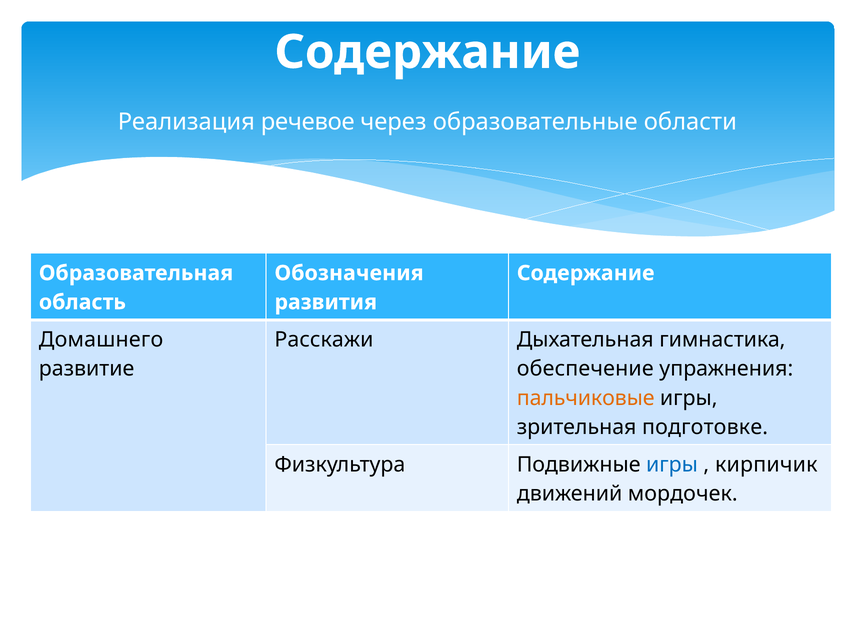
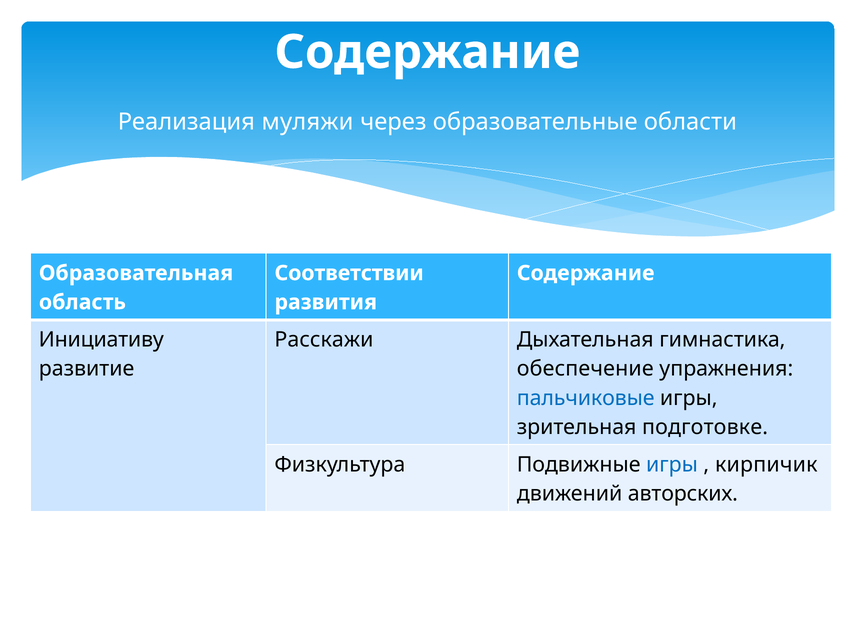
речевое: речевое -> муляжи (308, 122)
Обозначения: Обозначения -> Соответствии (349, 273)
Домашнего: Домашнего -> Инициативу (101, 340)
пальчиковые colour: orange -> blue (586, 398)
мордочек: мордочек -> авторских (683, 494)
